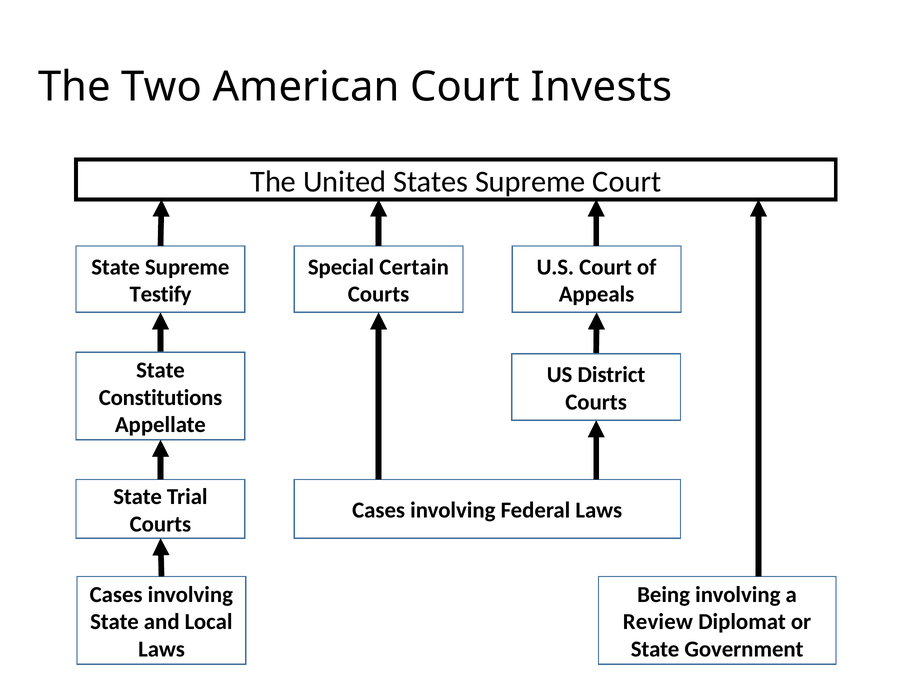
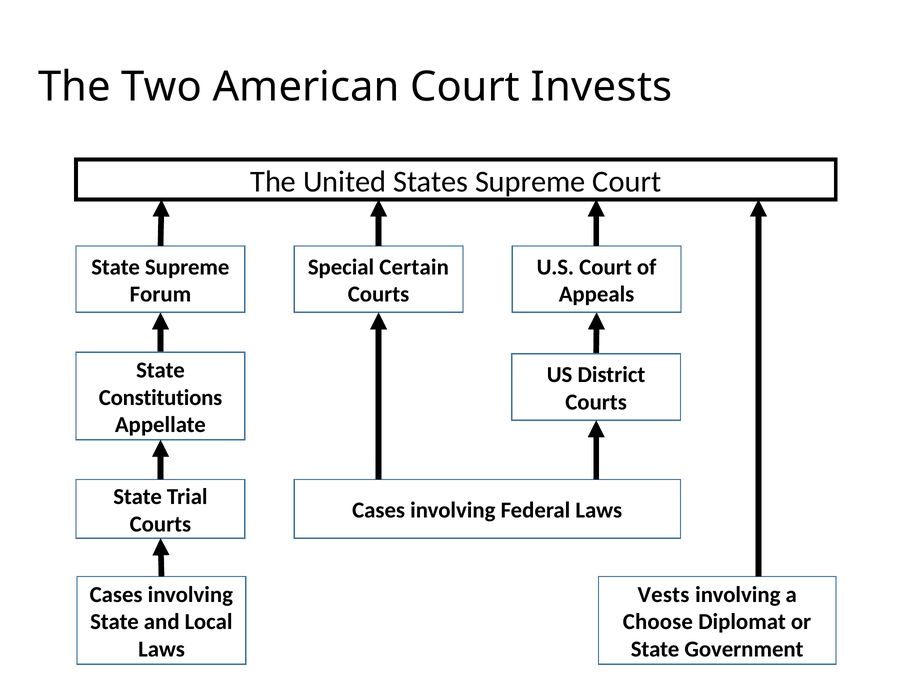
Testify: Testify -> Forum (160, 294)
Being: Being -> Vests (663, 595)
Review: Review -> Choose (658, 622)
